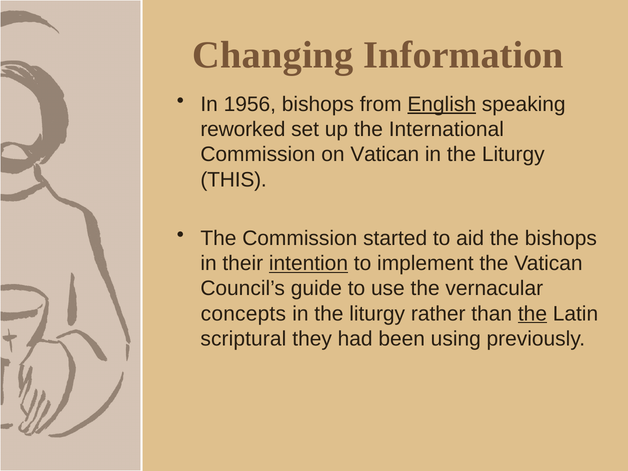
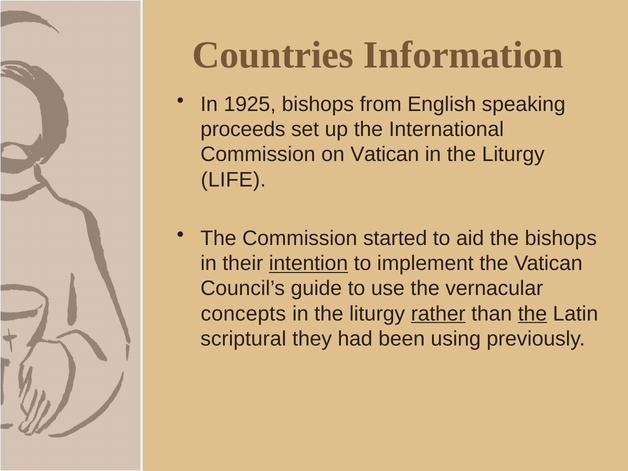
Changing: Changing -> Countries (273, 55)
1956: 1956 -> 1925 (250, 104)
English underline: present -> none (442, 104)
reworked: reworked -> proceeds (243, 129)
THIS: THIS -> LIFE (233, 180)
rather underline: none -> present (438, 314)
